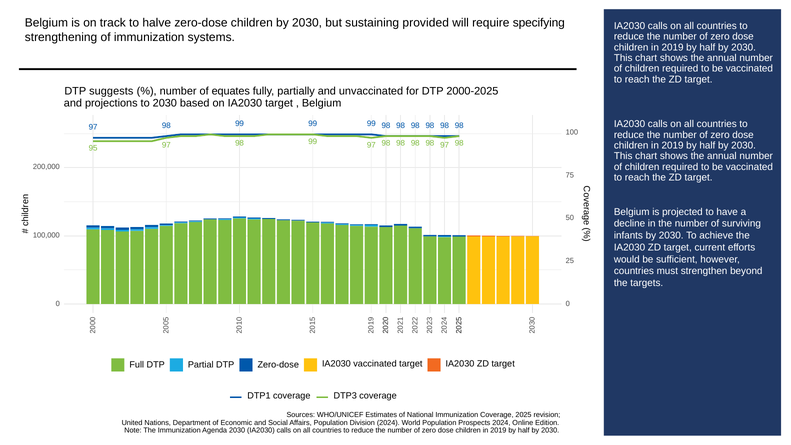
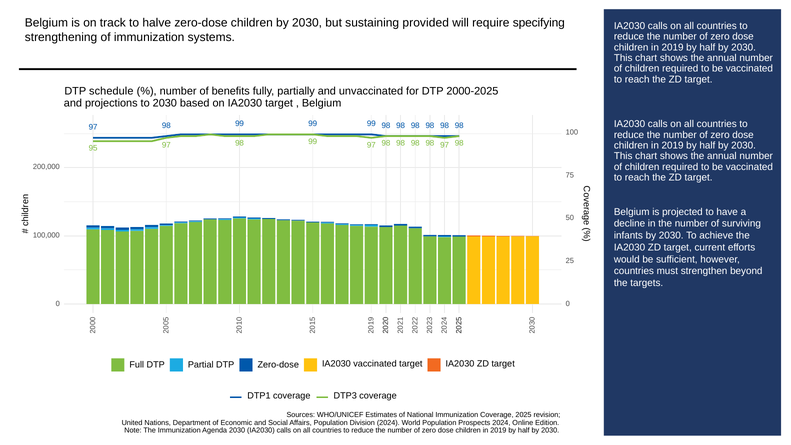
suggests: suggests -> schedule (111, 91)
equates: equates -> benefits (231, 91)
